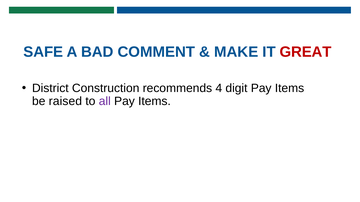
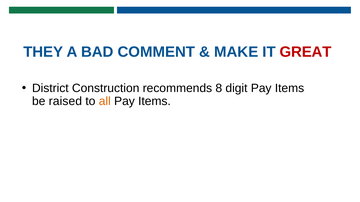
SAFE: SAFE -> THEY (43, 52)
4: 4 -> 8 (219, 88)
all colour: purple -> orange (105, 101)
